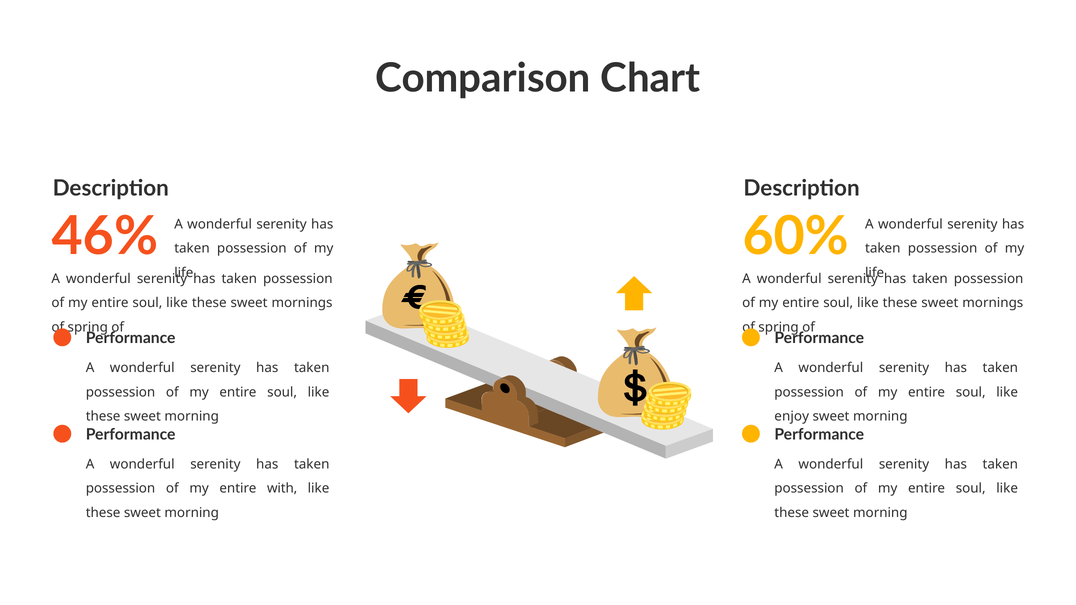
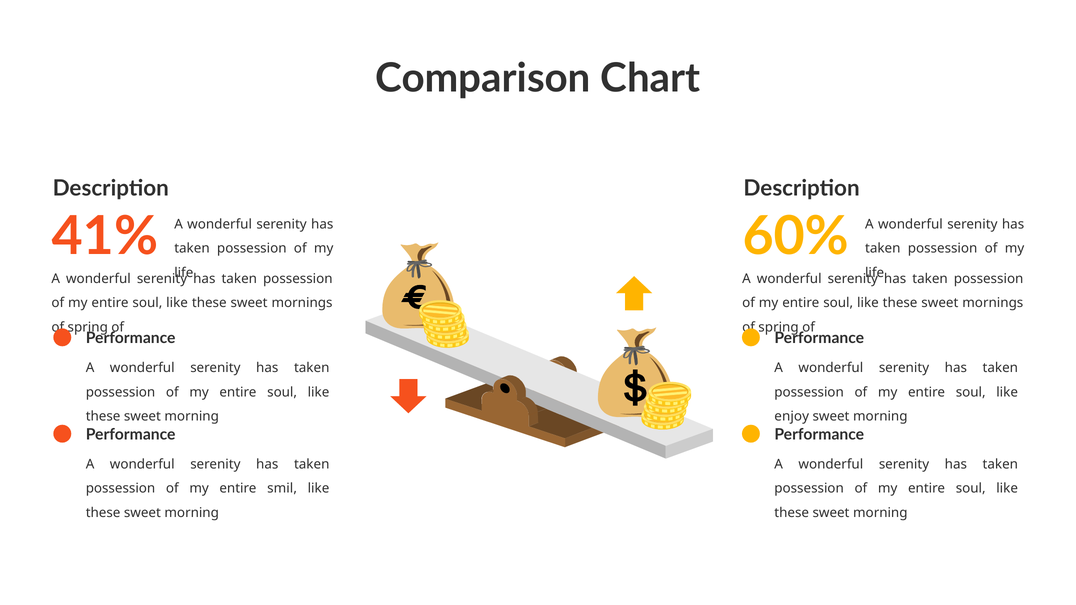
46%: 46% -> 41% (105, 237)
with: with -> smil (282, 489)
